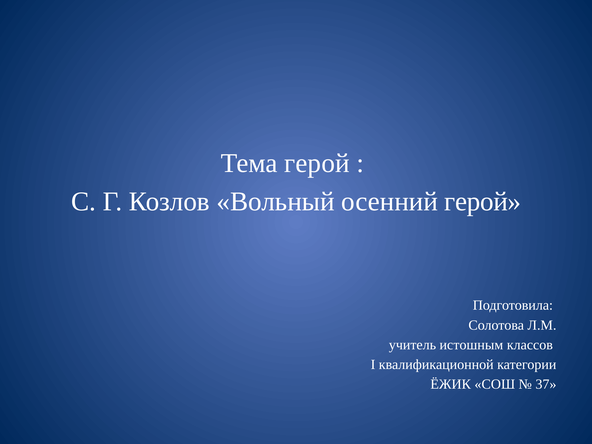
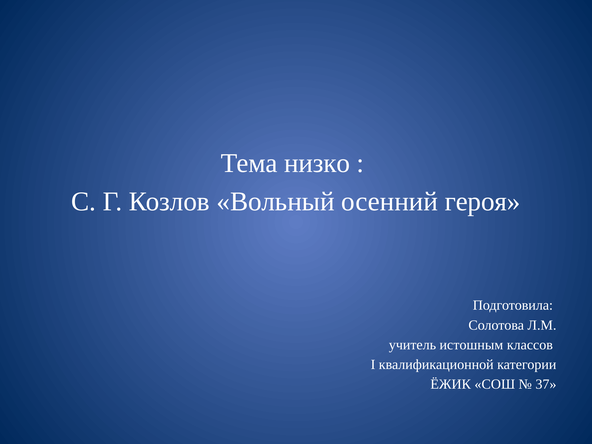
Тема герой: герой -> низко (317, 163)
осенний герой: герой -> героя (483, 202)
